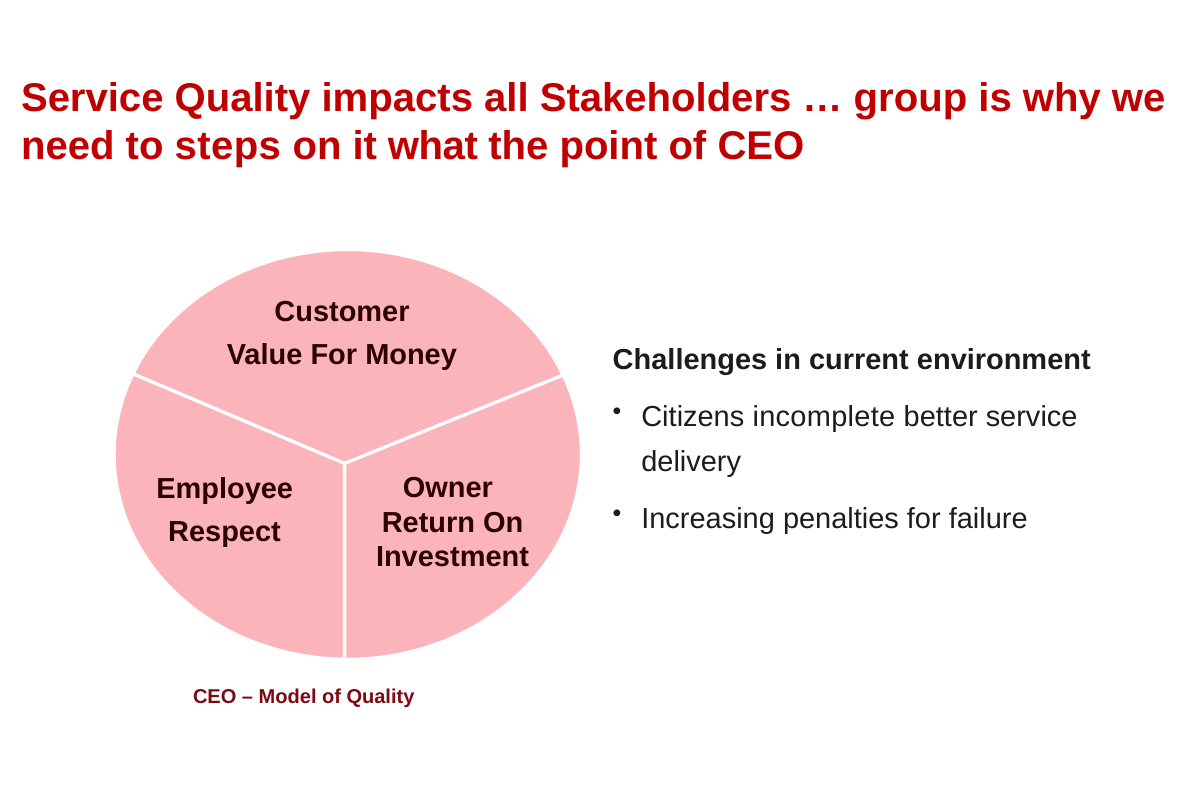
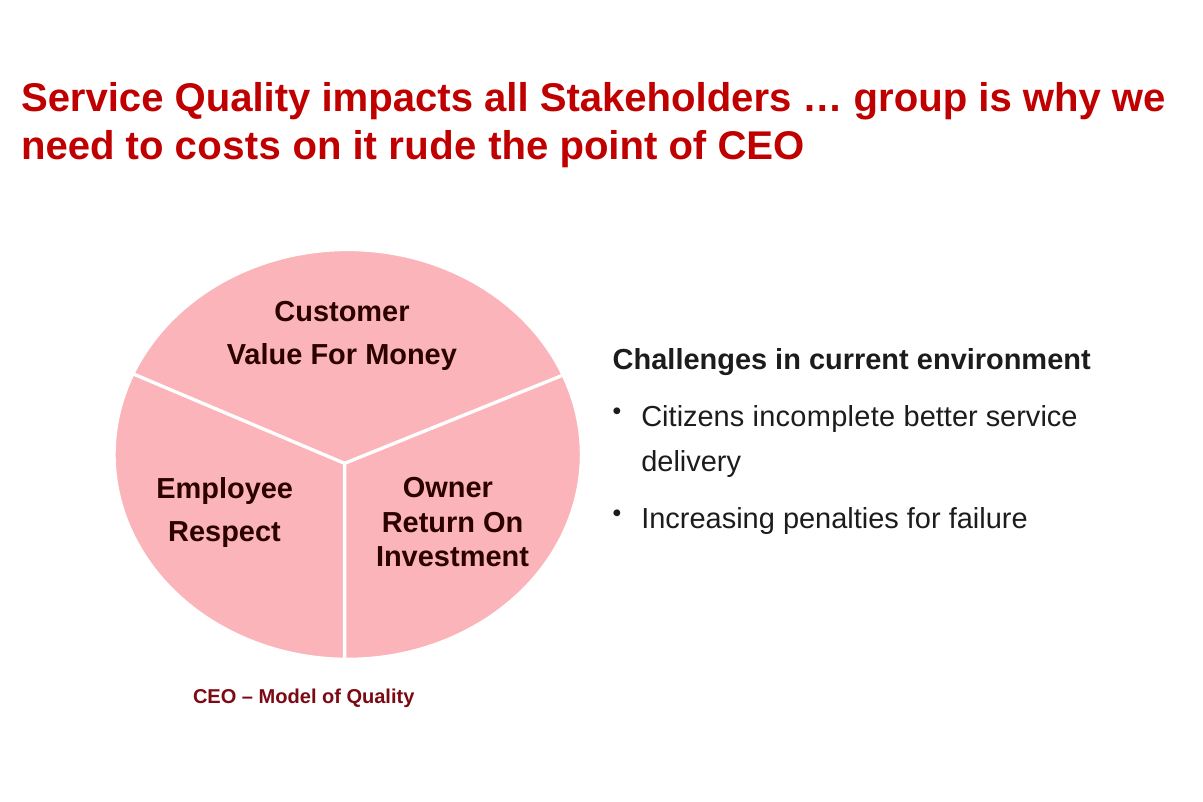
steps: steps -> costs (228, 146)
what: what -> rude (432, 146)
